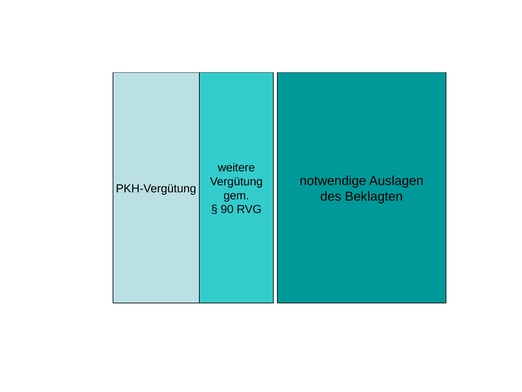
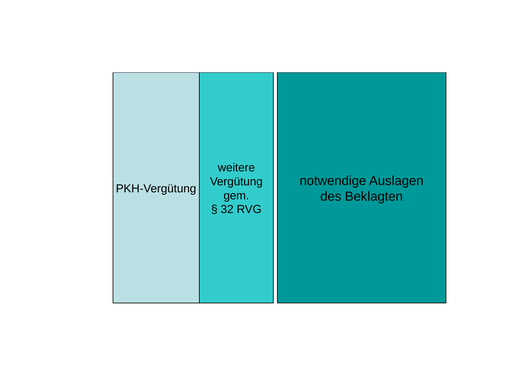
90: 90 -> 32 (227, 209)
